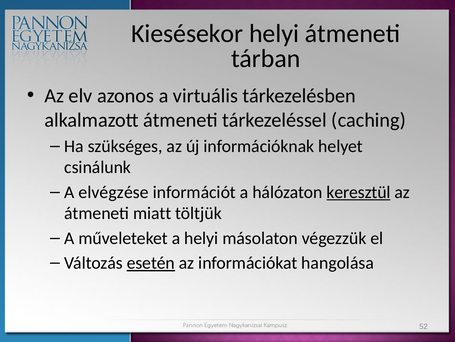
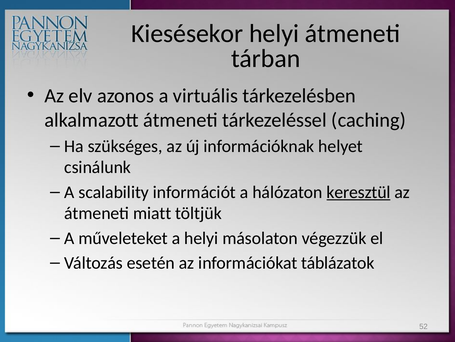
elvégzése: elvégzése -> scalability (114, 192)
esetén underline: present -> none (151, 262)
hangolása: hangolása -> táblázatok (338, 262)
